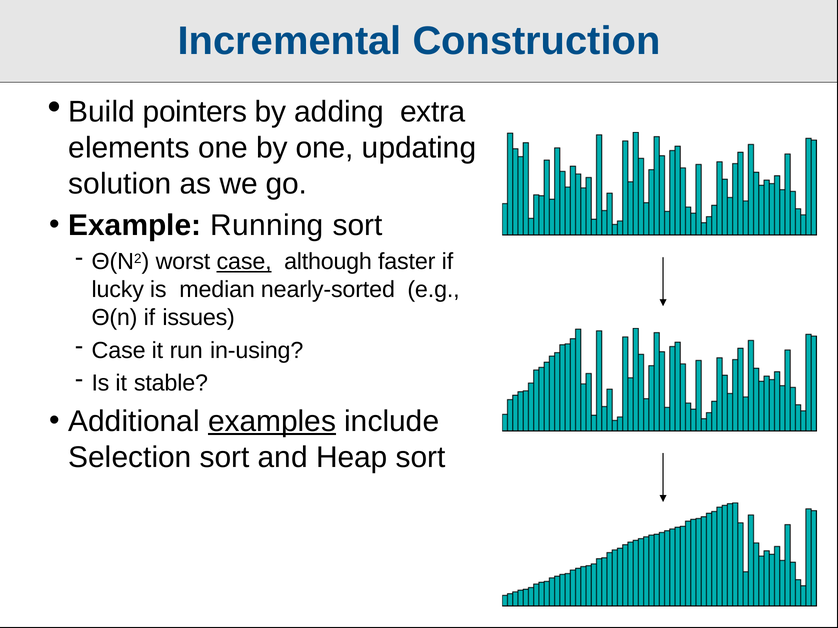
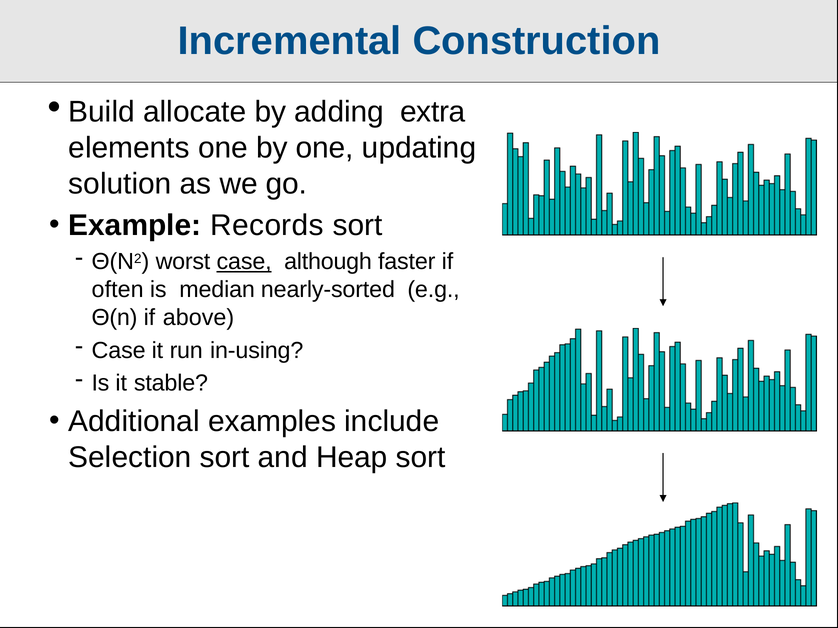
pointers: pointers -> allocate (195, 112)
Running: Running -> Records (267, 225)
lucky: lucky -> often (118, 290)
issues: issues -> above (198, 318)
examples underline: present -> none (272, 422)
